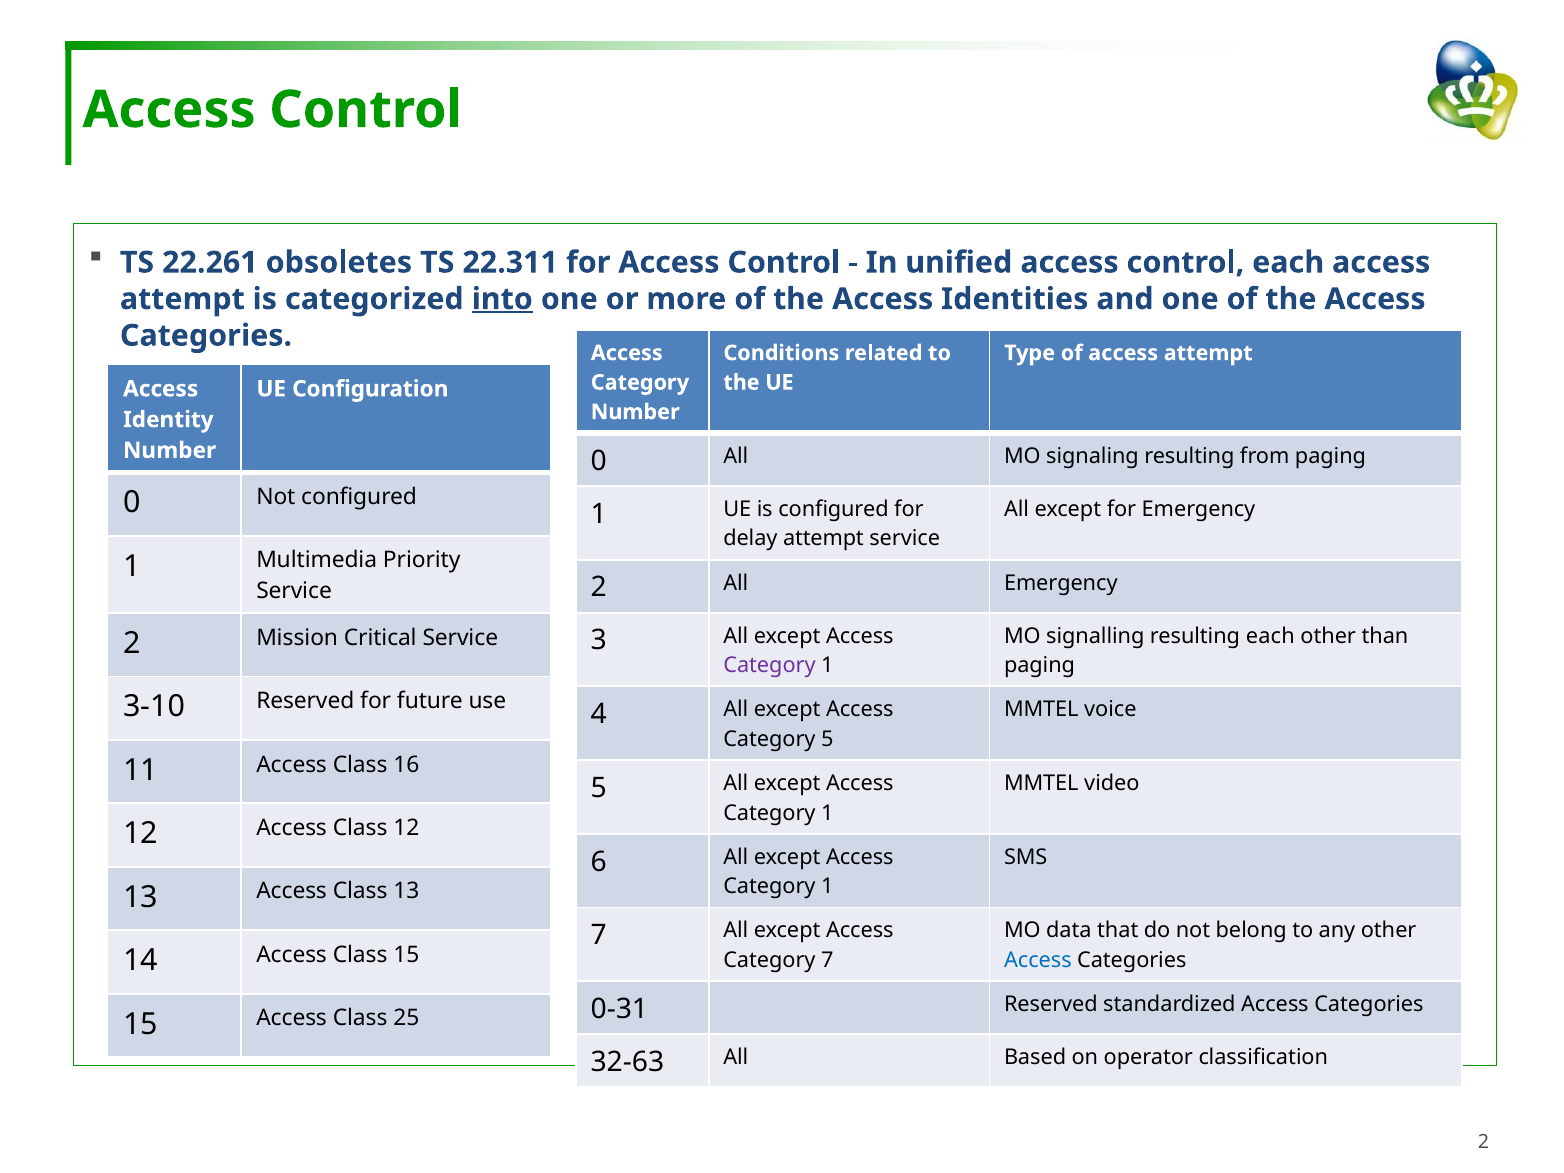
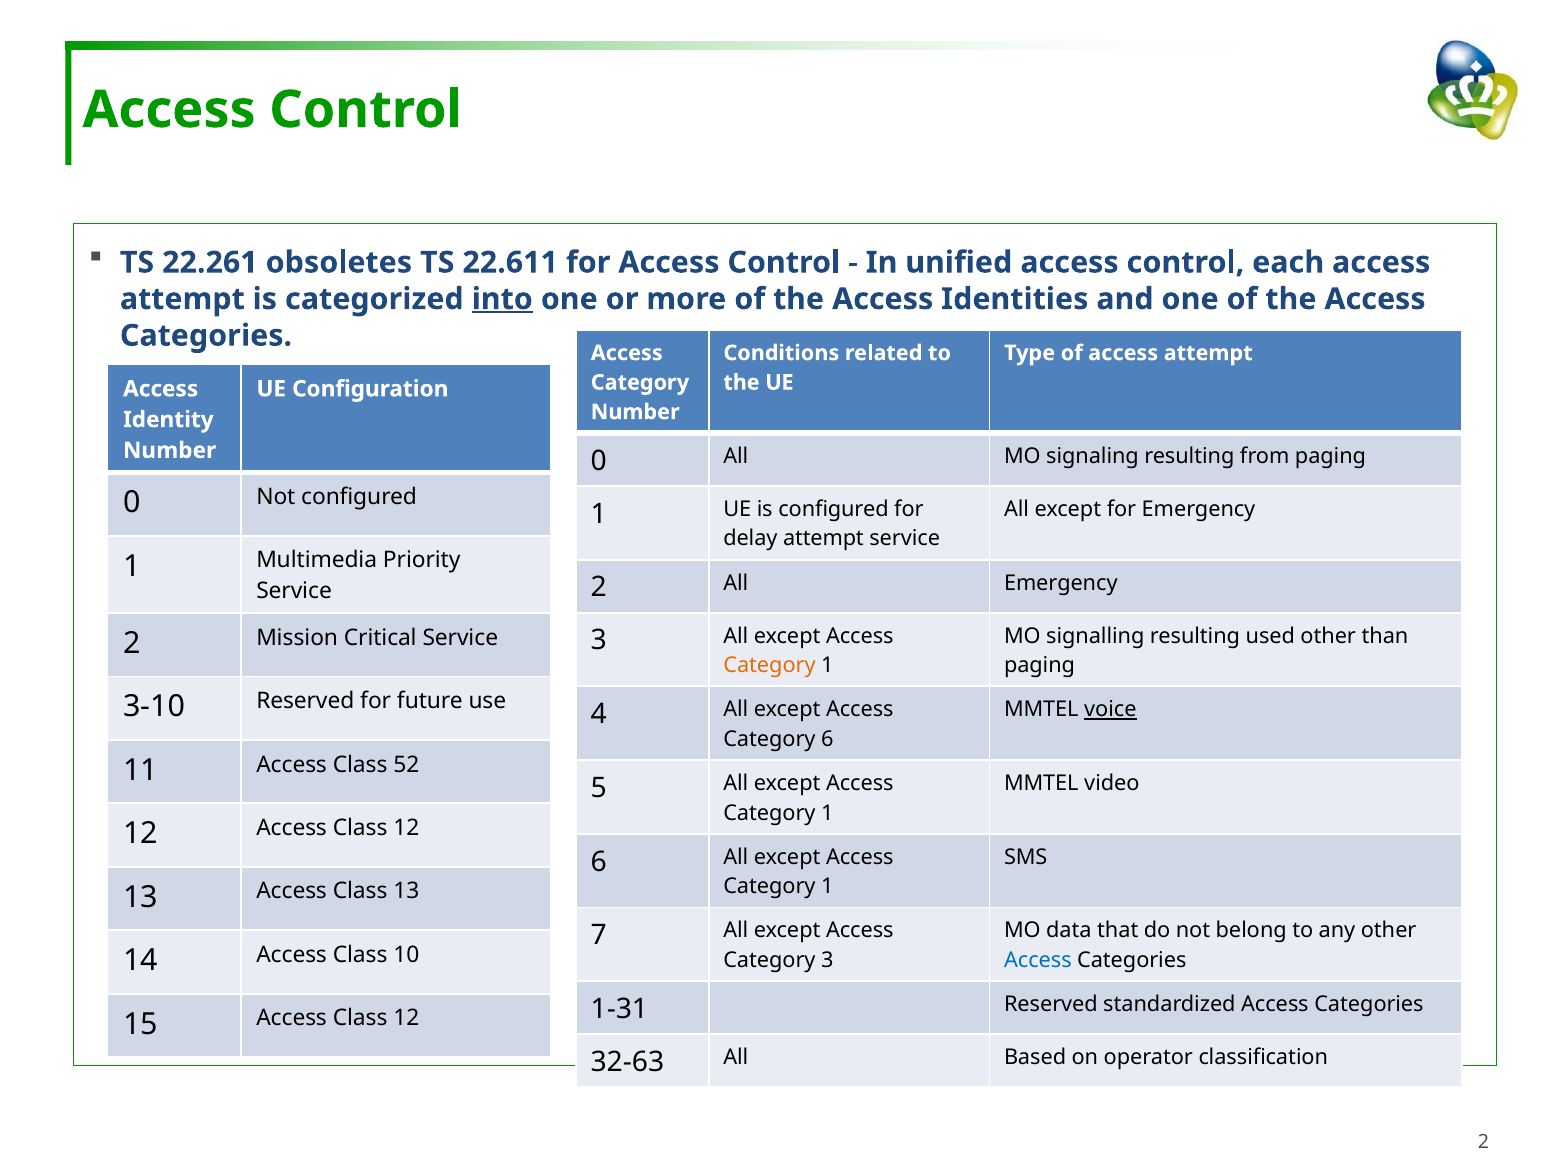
22.311: 22.311 -> 22.611 (510, 262)
resulting each: each -> used (1270, 636)
Category colour: purple -> orange (769, 665)
voice underline: none -> present (1110, 710)
Category 5: 5 -> 6 (827, 739)
16: 16 -> 52 (406, 765)
Class 15: 15 -> 10 (406, 955)
Category 7: 7 -> 3 (827, 960)
0-31: 0-31 -> 1-31 (619, 1009)
15 Access Class 25: 25 -> 12 (406, 1018)
